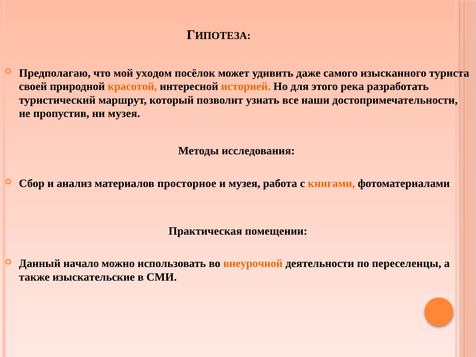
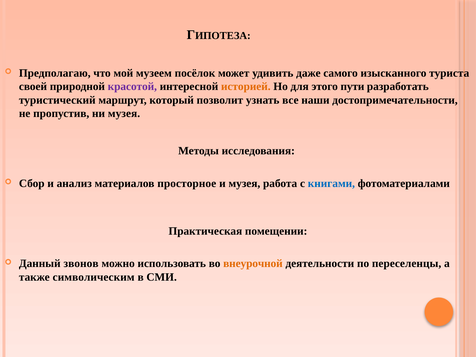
уходом: уходом -> музеем (154, 73)
красотой colour: orange -> purple (132, 87)
река: река -> пути (352, 87)
книгами colour: orange -> blue (331, 183)
начало: начало -> звонов (81, 264)
изыскательские: изыскательские -> символическим (94, 277)
